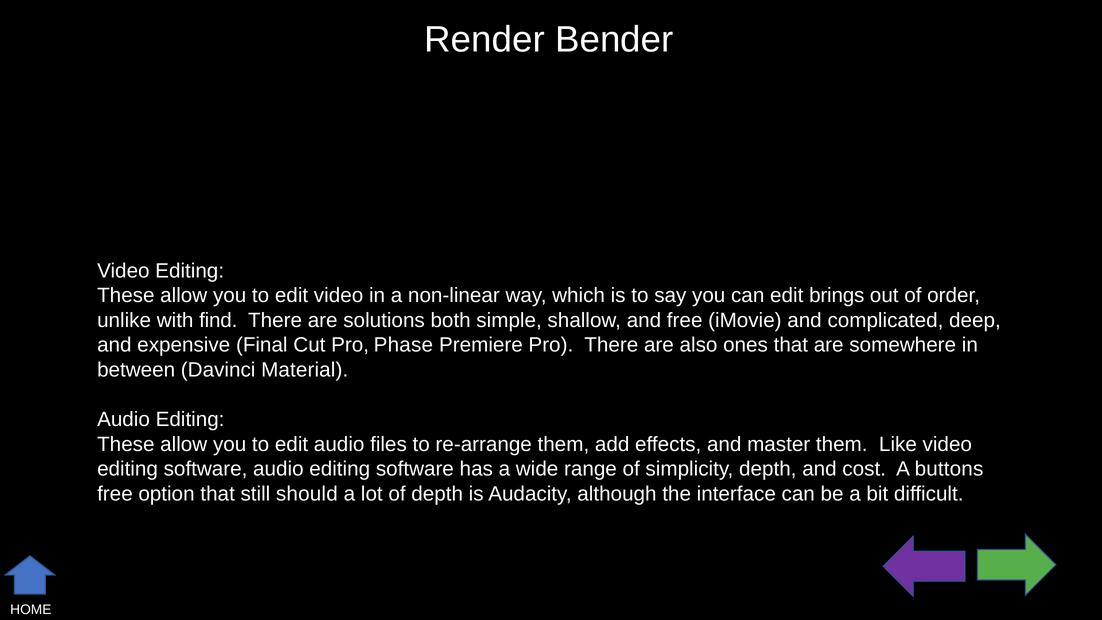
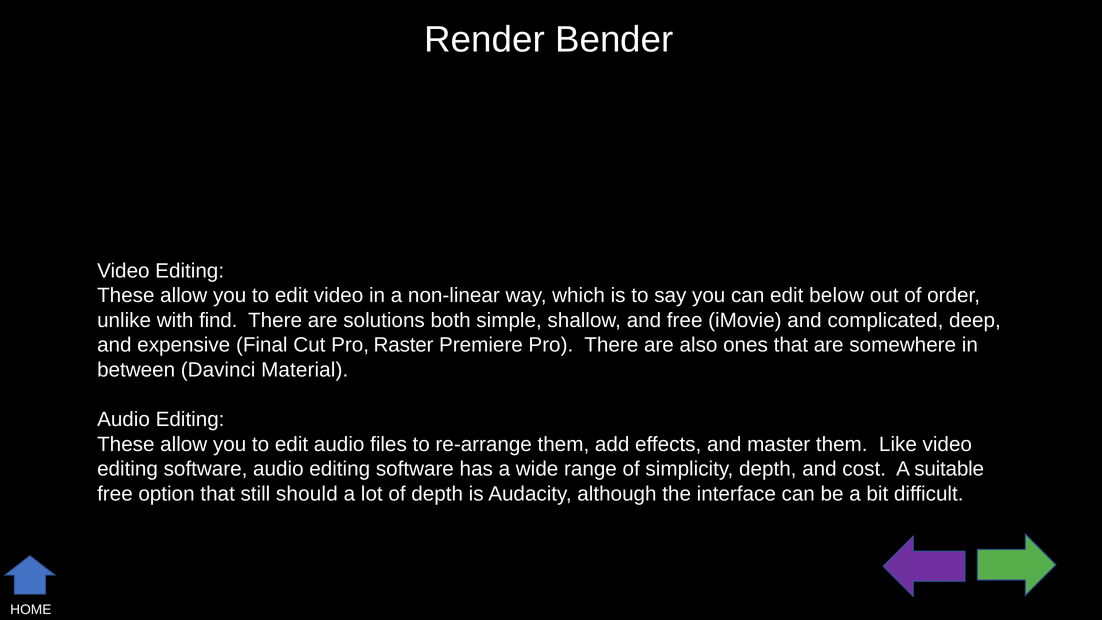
brings: brings -> below (837, 295)
Phase: Phase -> Raster (404, 345)
buttons: buttons -> suitable (949, 469)
